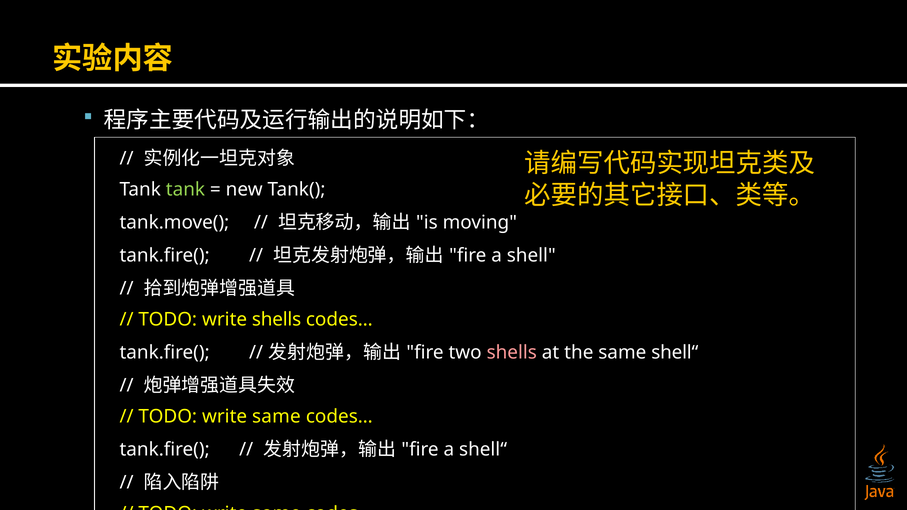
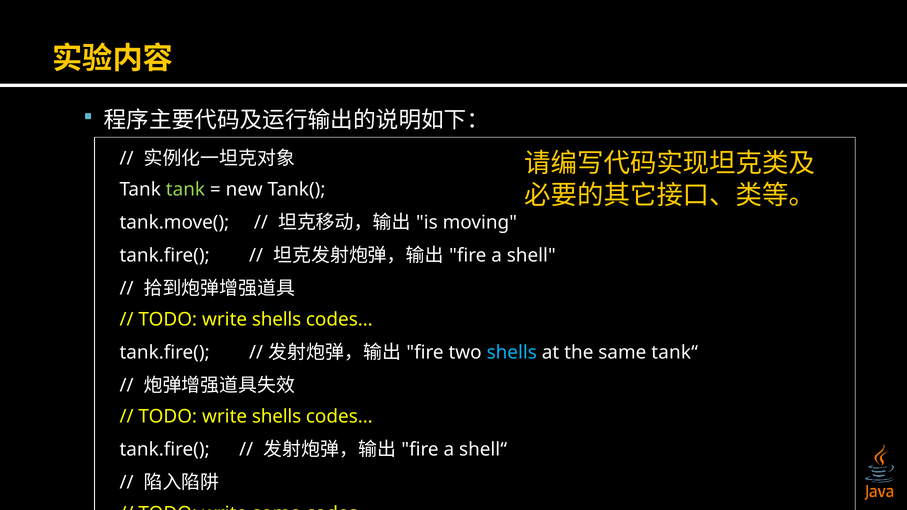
shells colour: pink -> light blue (512, 353)
same shell“: shell“ -> tank“ (675, 353)
same: same -> shells (277, 417)
